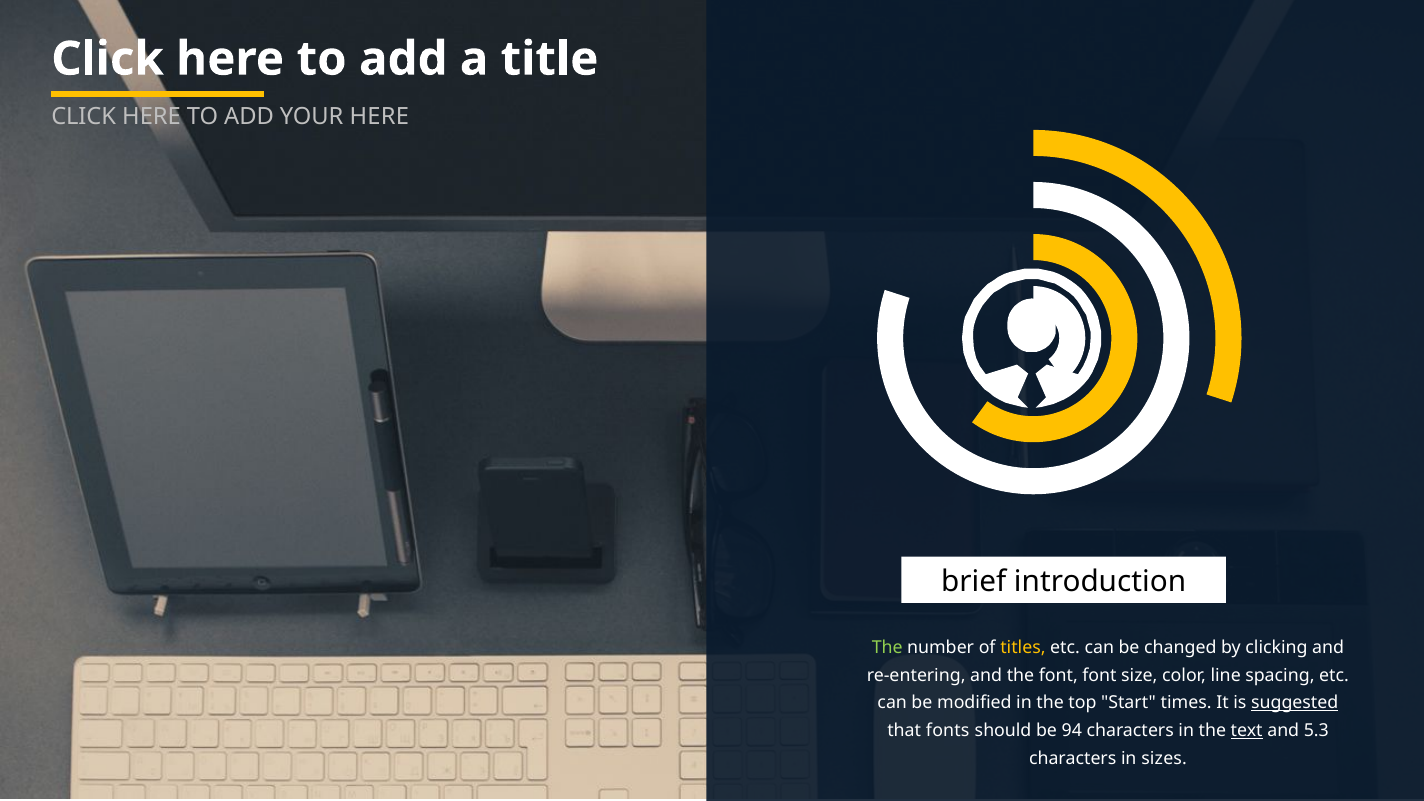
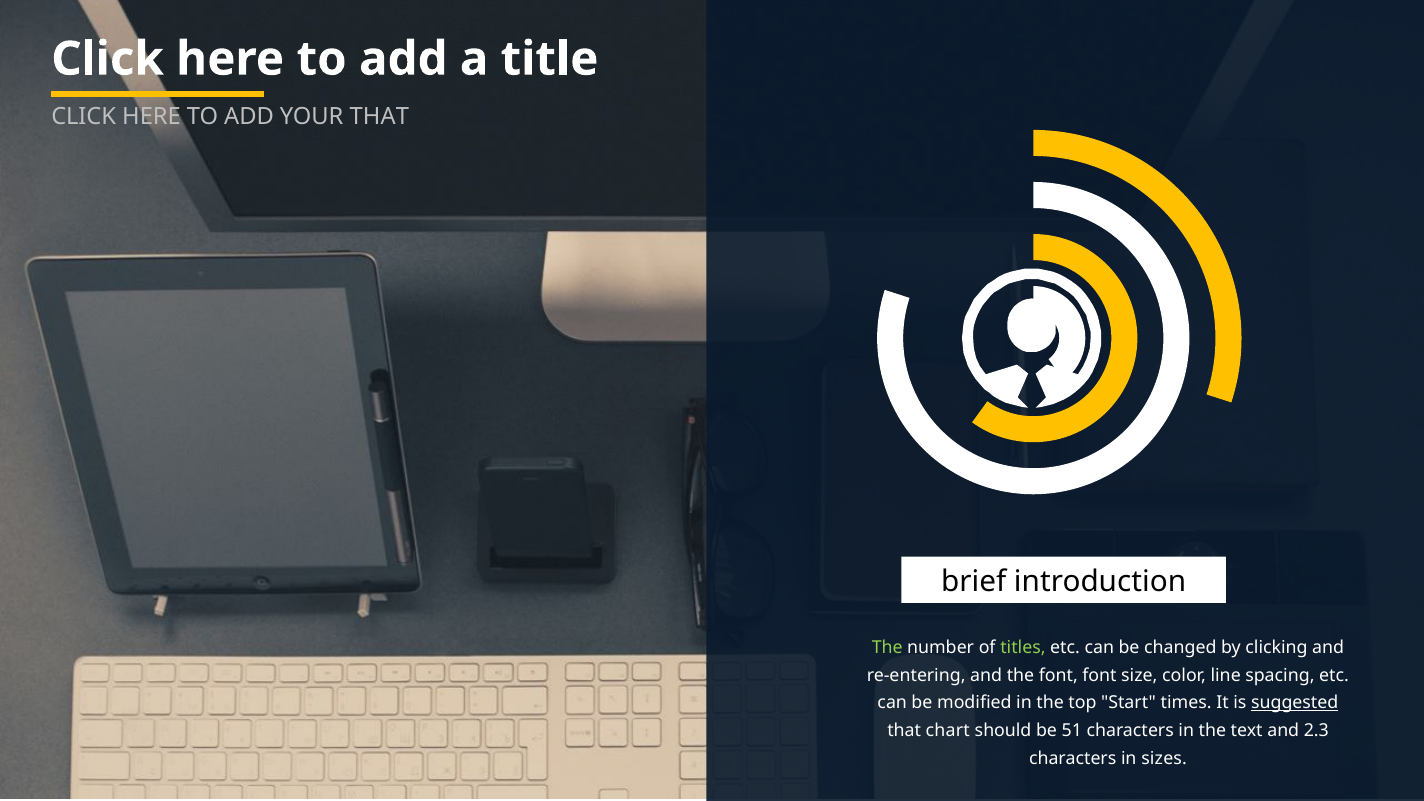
YOUR HERE: HERE -> THAT (379, 117)
titles colour: yellow -> light green (1023, 647)
fonts: fonts -> chart (948, 731)
94: 94 -> 51 (1072, 731)
text underline: present -> none (1247, 731)
5.3: 5.3 -> 2.3 (1316, 731)
